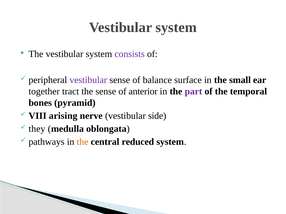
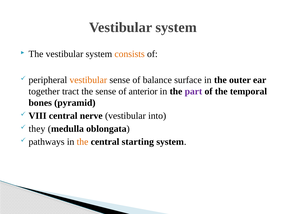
consists colour: purple -> orange (130, 54)
vestibular colour: purple -> orange (88, 80)
small: small -> outer (240, 80)
VIII arising: arising -> central (63, 116)
side: side -> into (157, 116)
reduced: reduced -> starting (138, 142)
